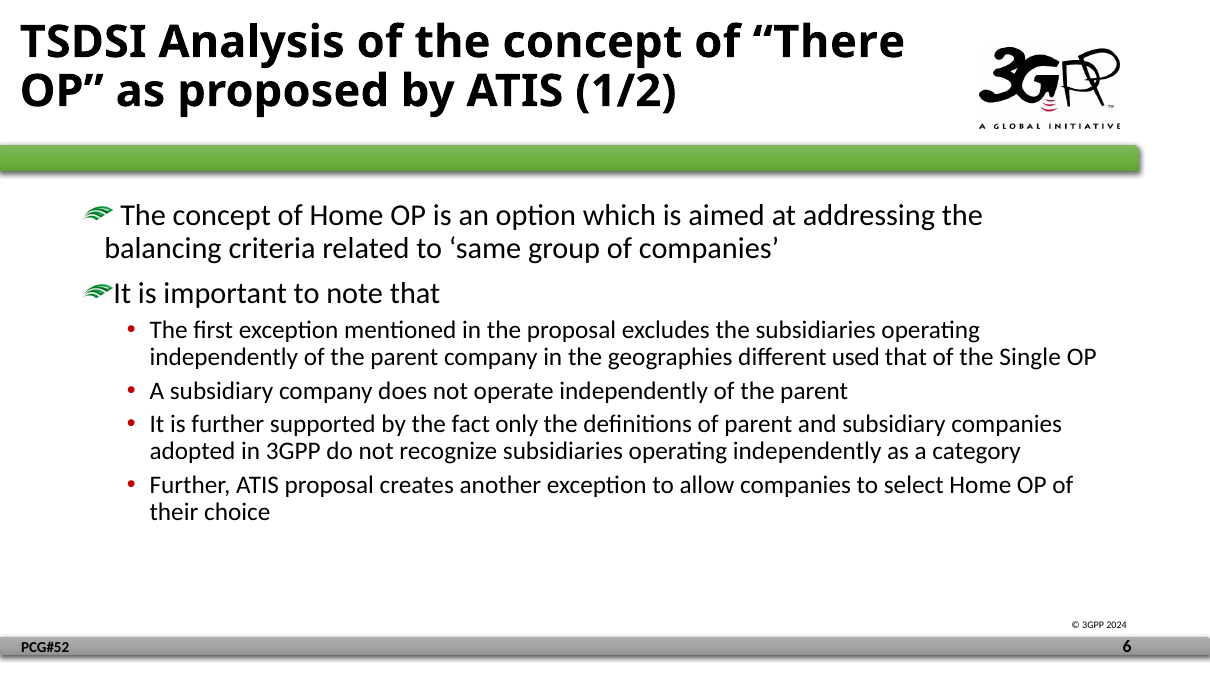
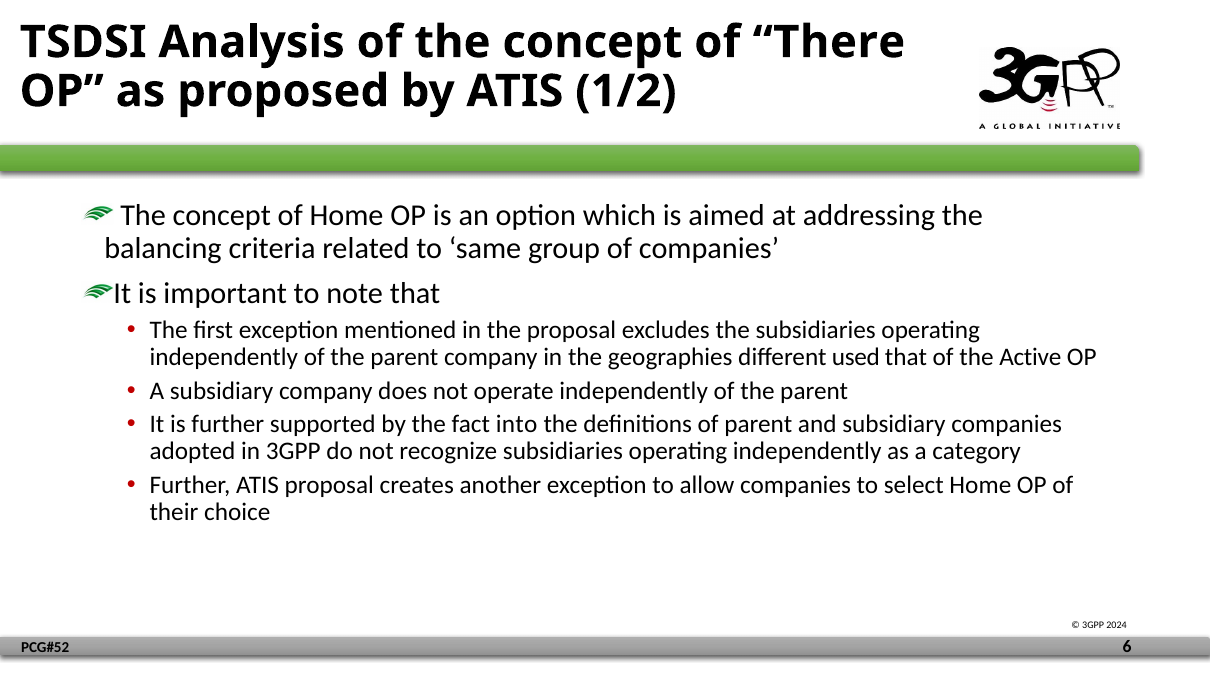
Single: Single -> Active (1030, 357)
only: only -> into (517, 424)
